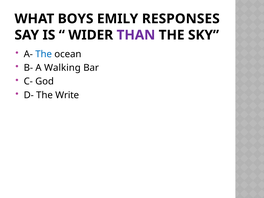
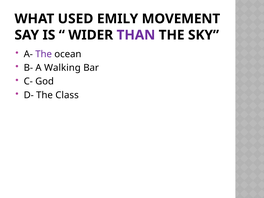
BOYS: BOYS -> USED (76, 19)
RESPONSES: RESPONSES -> MOVEMENT (181, 19)
The colour: blue -> purple (44, 54)
Write: Write -> Class (67, 95)
